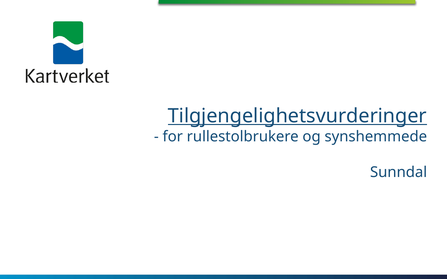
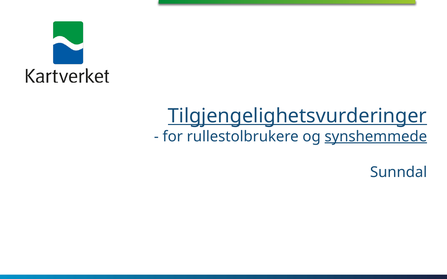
synshemmede underline: none -> present (376, 137)
